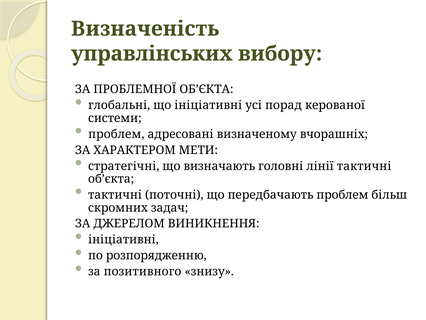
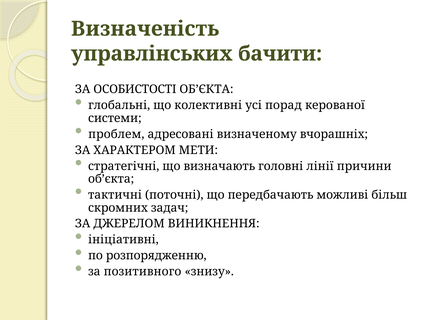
вибору: вибору -> бачити (280, 54)
ПРОБЛЕМНОЇ: ПРОБЛЕМНОЇ -> ОСОБИСТОСТІ (135, 89)
що ініціативні: ініціативні -> колективні (208, 105)
лінії тактичні: тактичні -> причини (364, 166)
передбачають проблем: проблем -> можливі (342, 195)
